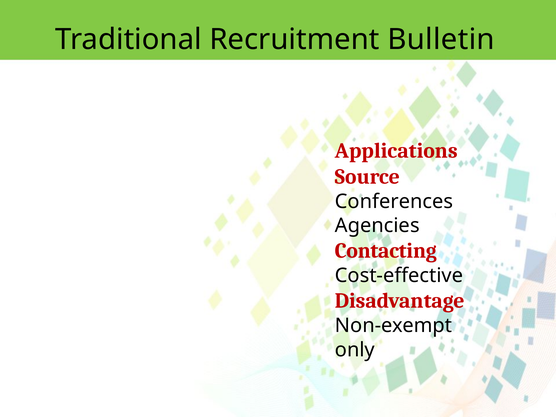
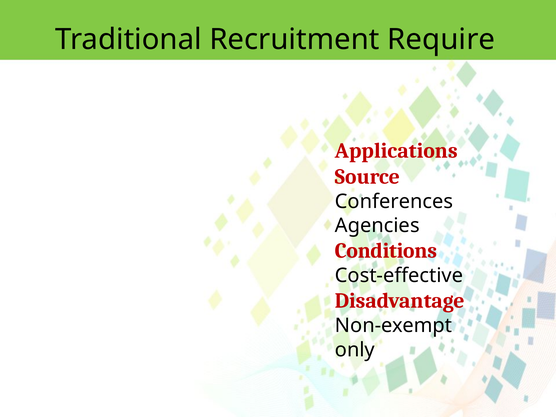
Bulletin: Bulletin -> Require (441, 40)
Contacting: Contacting -> Conditions (386, 251)
